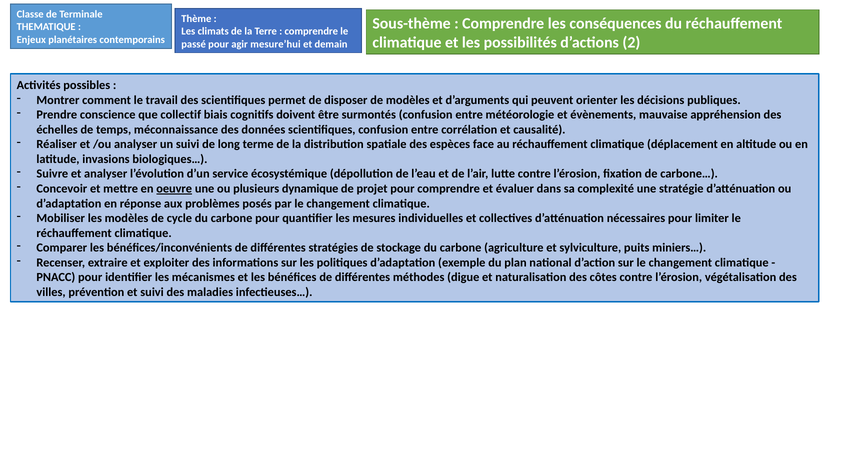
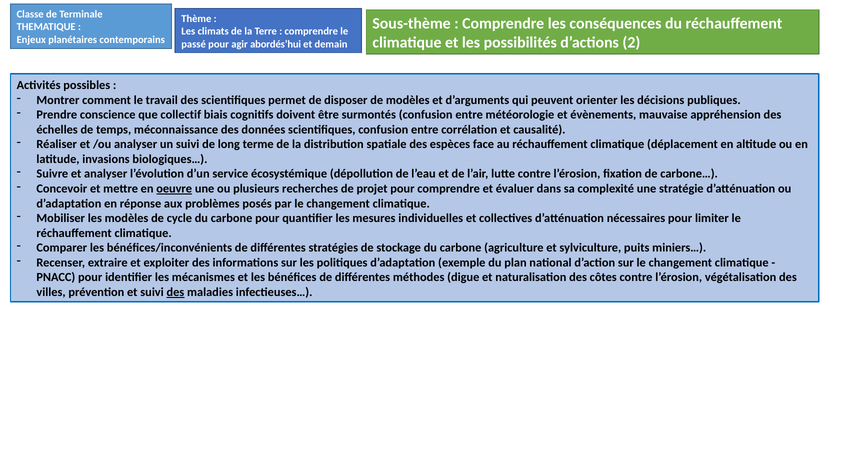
mesure’hui: mesure’hui -> abordés’hui (276, 44)
dynamique: dynamique -> recherches (310, 189)
des underline: none -> present (175, 292)
